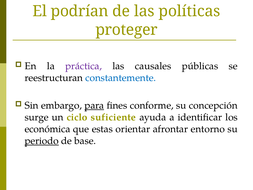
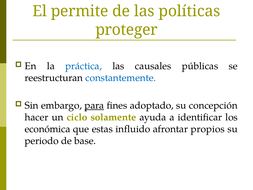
podrían: podrían -> permite (80, 11)
práctica colour: purple -> blue (84, 66)
conforme: conforme -> adoptado (152, 105)
surge: surge -> hacer (37, 117)
suficiente: suficiente -> solamente (113, 117)
orientar: orientar -> influido (133, 129)
entorno: entorno -> propios (208, 129)
periodo underline: present -> none (42, 141)
